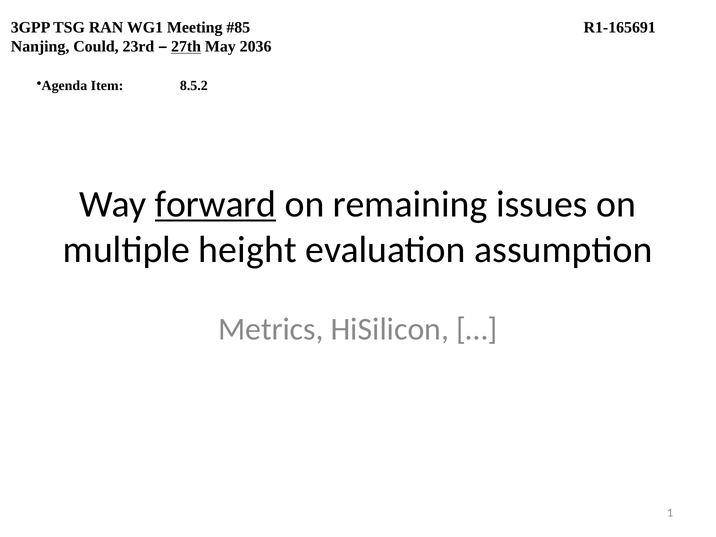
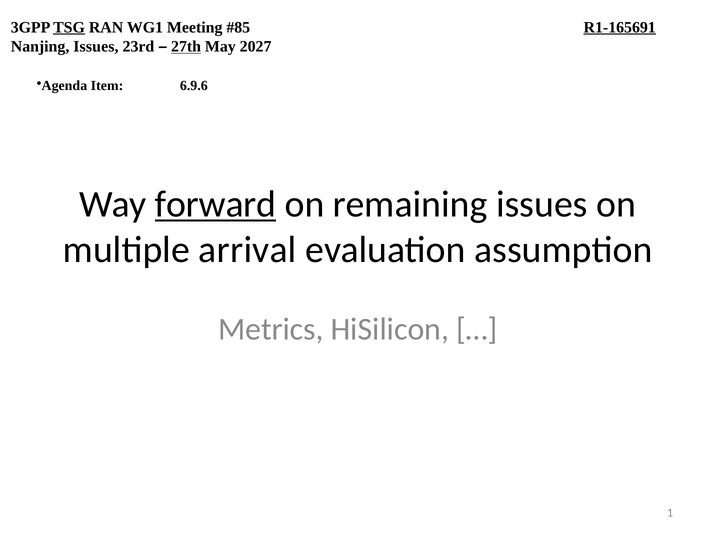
TSG underline: none -> present (69, 27)
R1-165691 underline: none -> present (620, 27)
Nanjing Could: Could -> Issues (96, 46)
2036: 2036 -> 2027 (256, 46)
8.5.2: 8.5.2 -> 6.9.6 (194, 86)
height: height -> arrival (248, 250)
